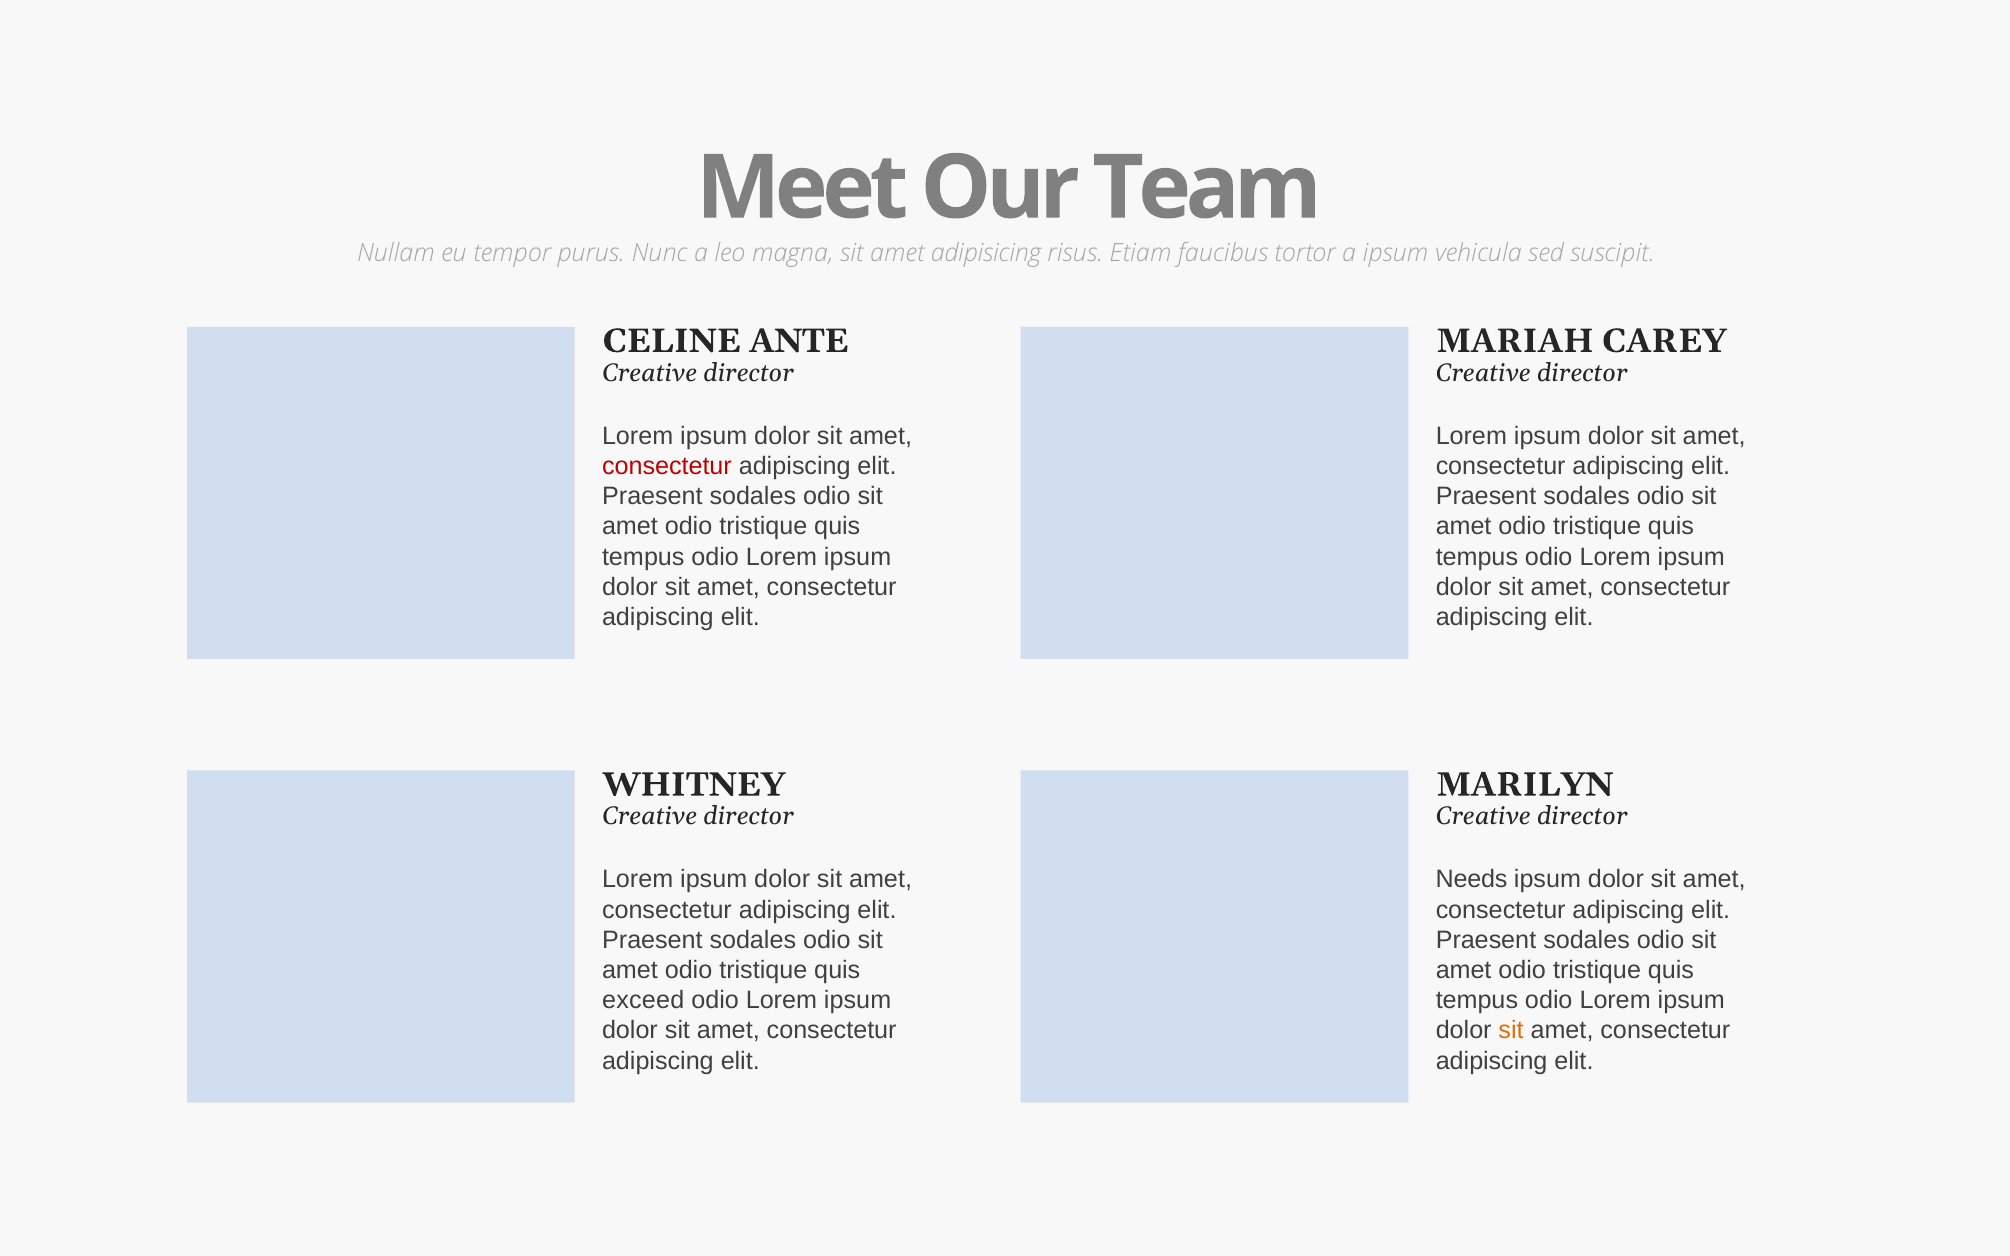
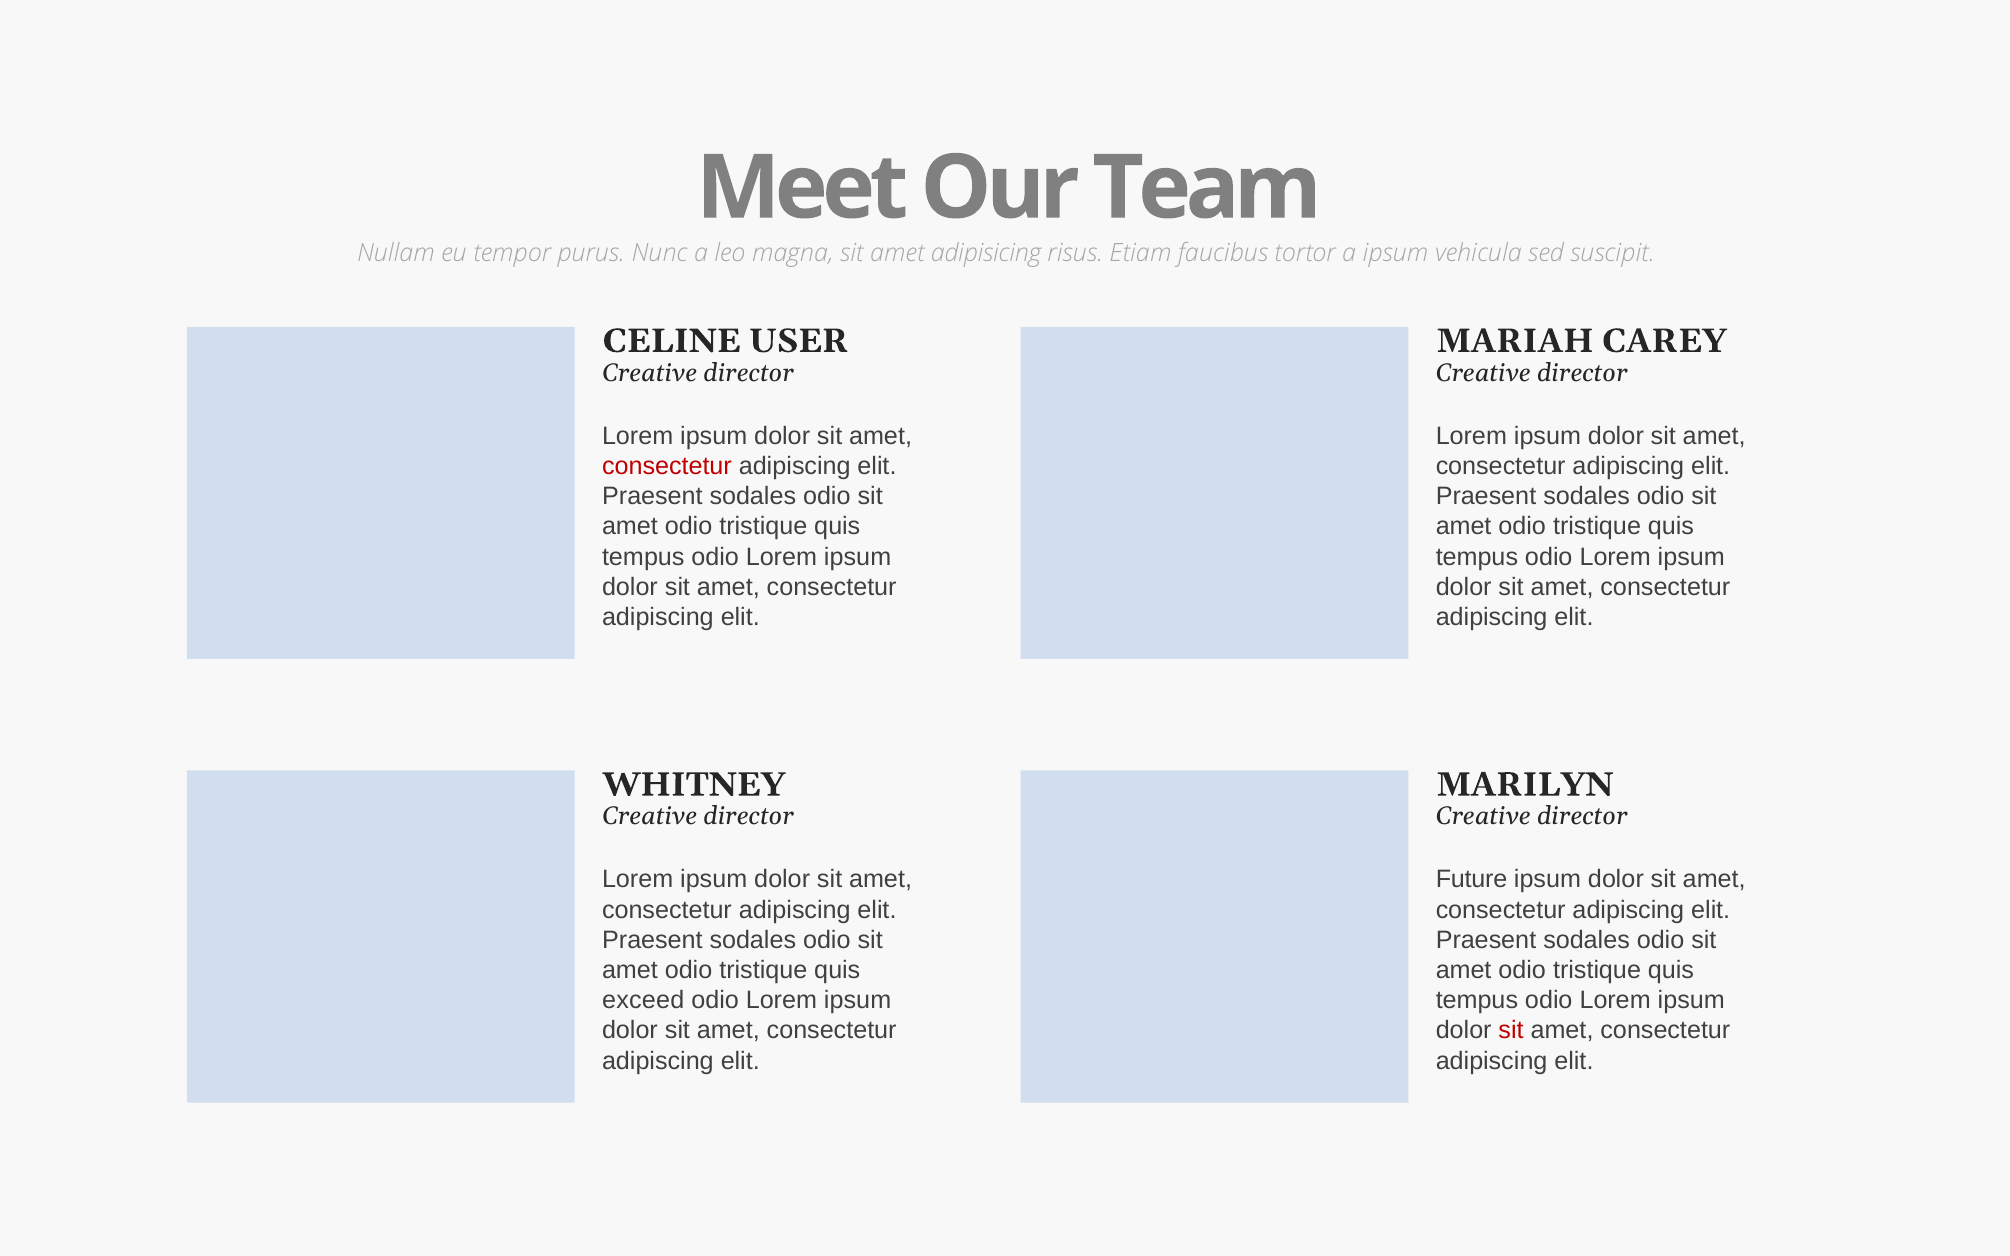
ANTE: ANTE -> USER (799, 341)
Needs: Needs -> Future (1472, 880)
sit colour: orange -> red (1511, 1031)
